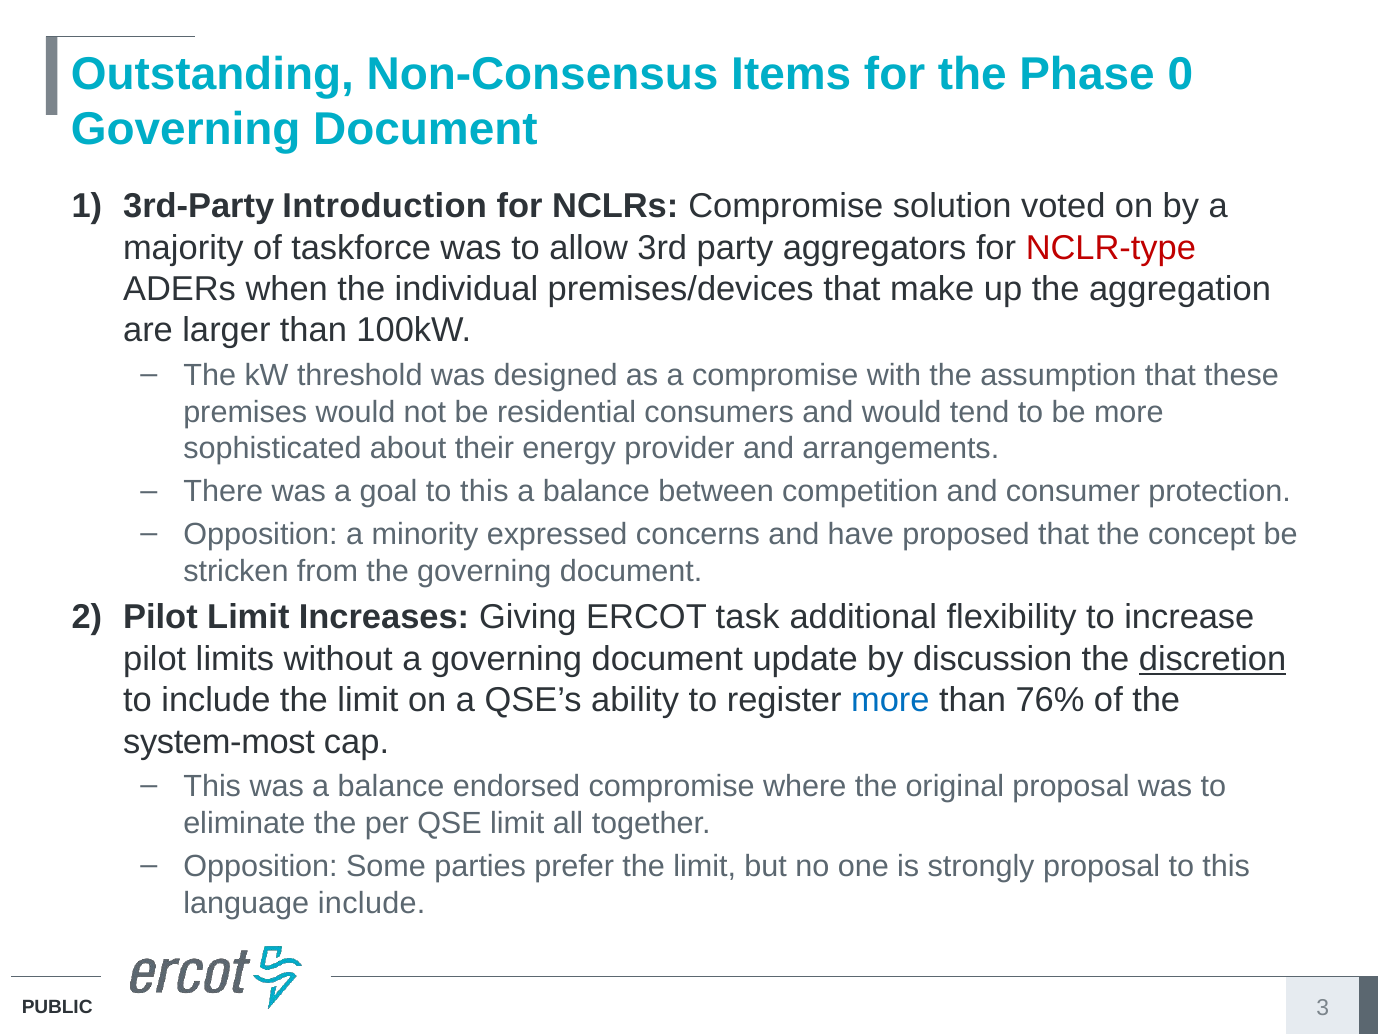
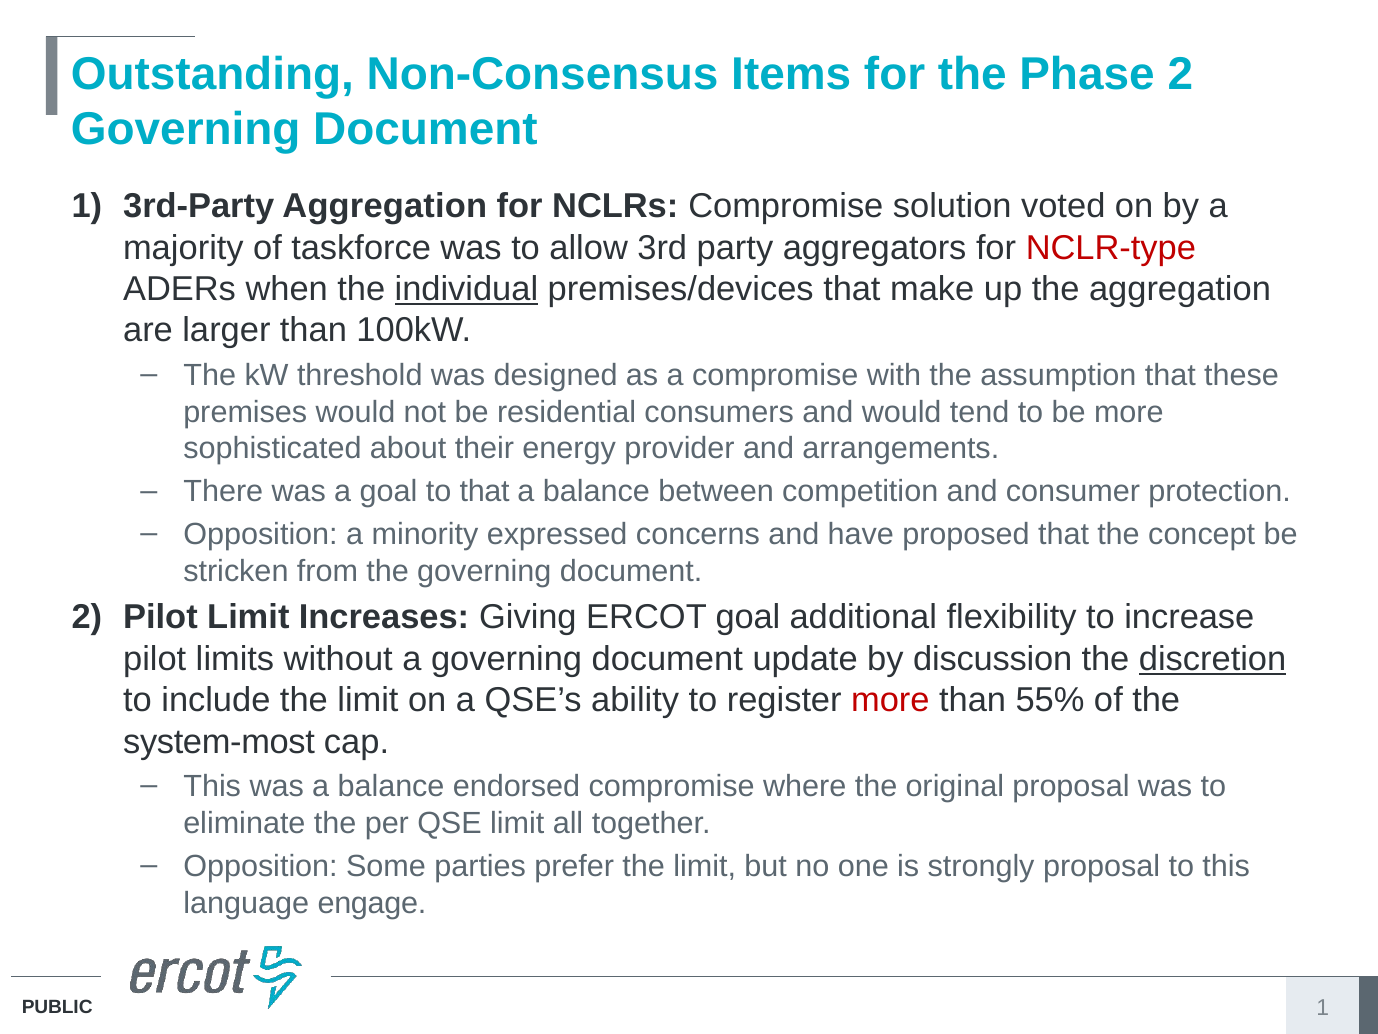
Phase 0: 0 -> 2 (1180, 74)
3rd-Party Introduction: Introduction -> Aggregation (385, 206)
individual underline: none -> present (466, 289)
goal to this: this -> that (485, 492)
ERCOT task: task -> goal (748, 617)
more colour: blue -> red (890, 700)
76%: 76% -> 55% (1050, 700)
language include: include -> engage (372, 903)
3: 3 -> 1 (1323, 1007)
